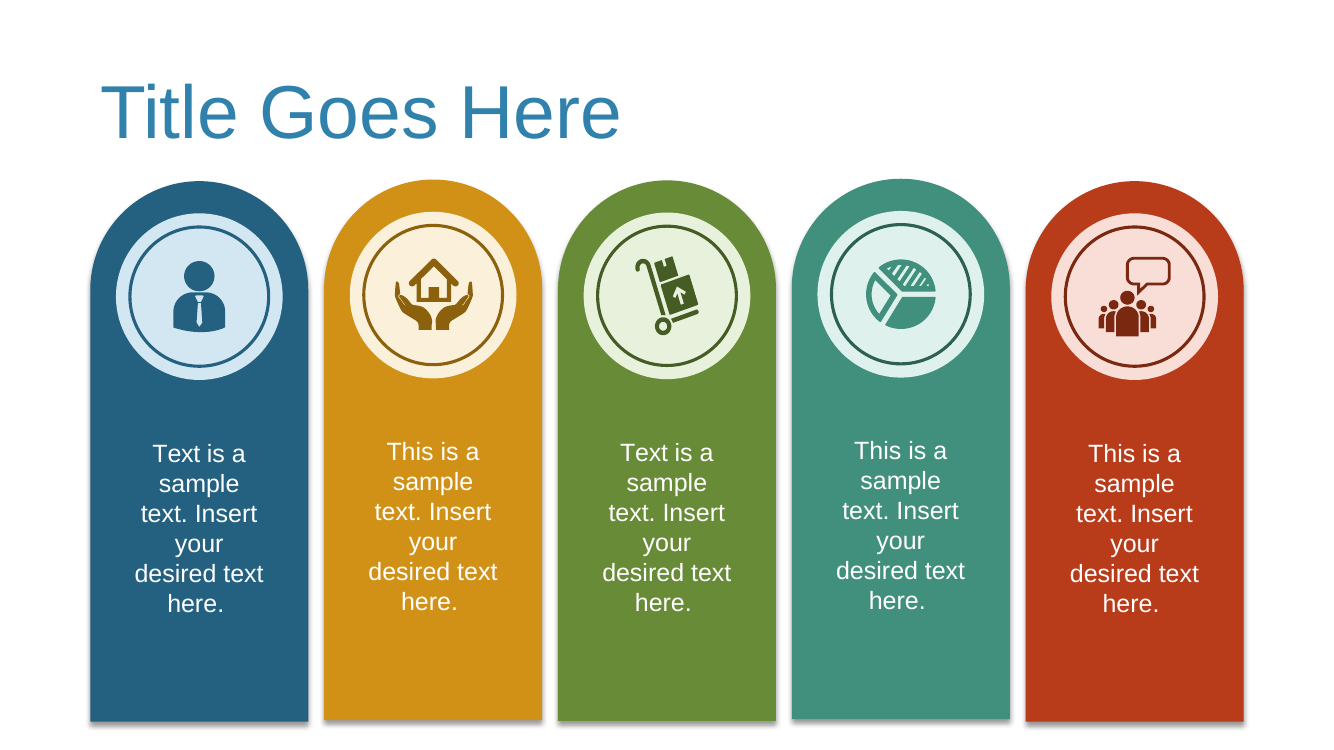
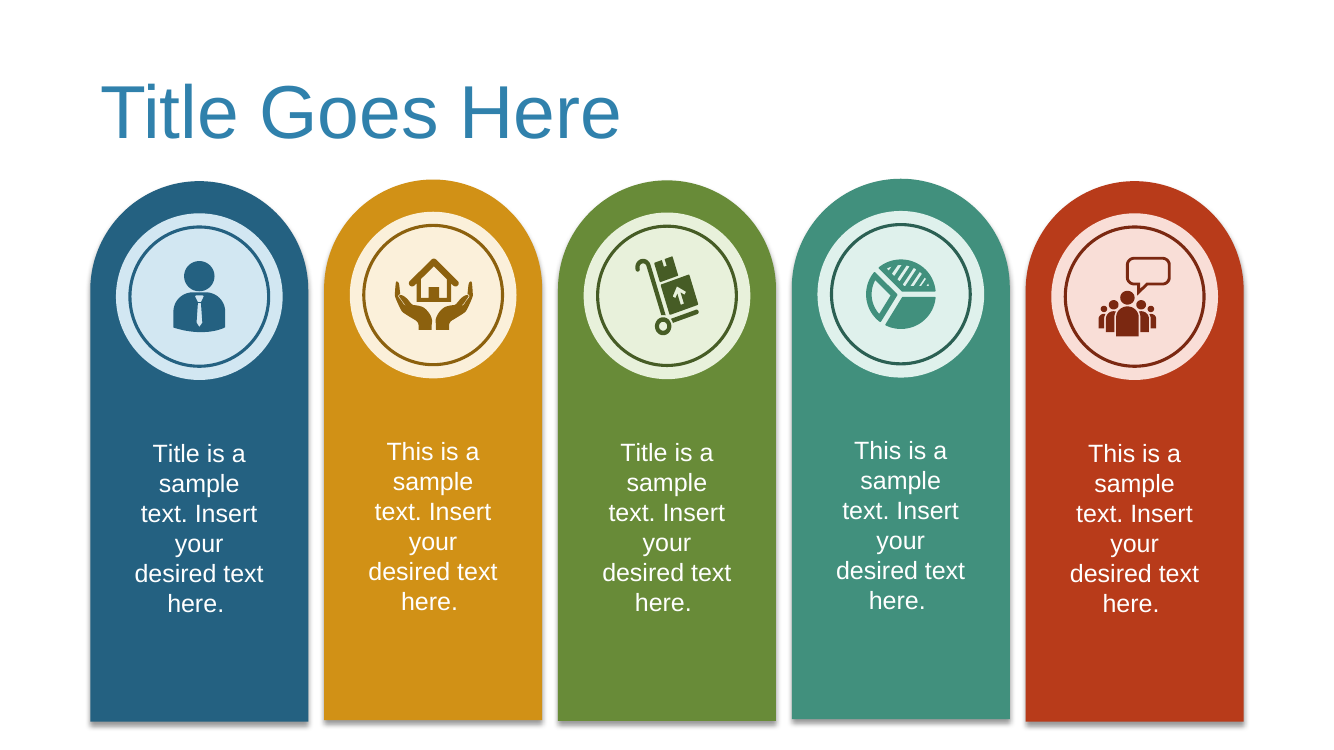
Text: Text -> Title (644, 454)
Text: Text -> Title (176, 454)
